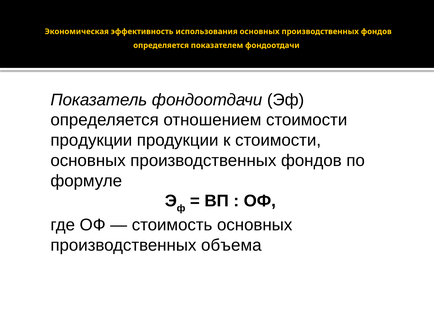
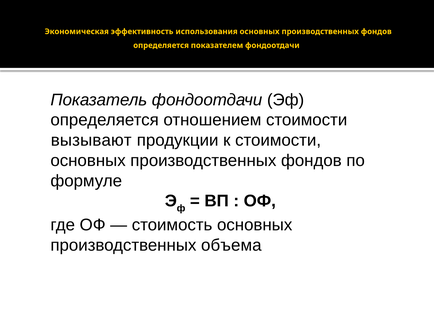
продукции: продукции -> вызывают (91, 141)
